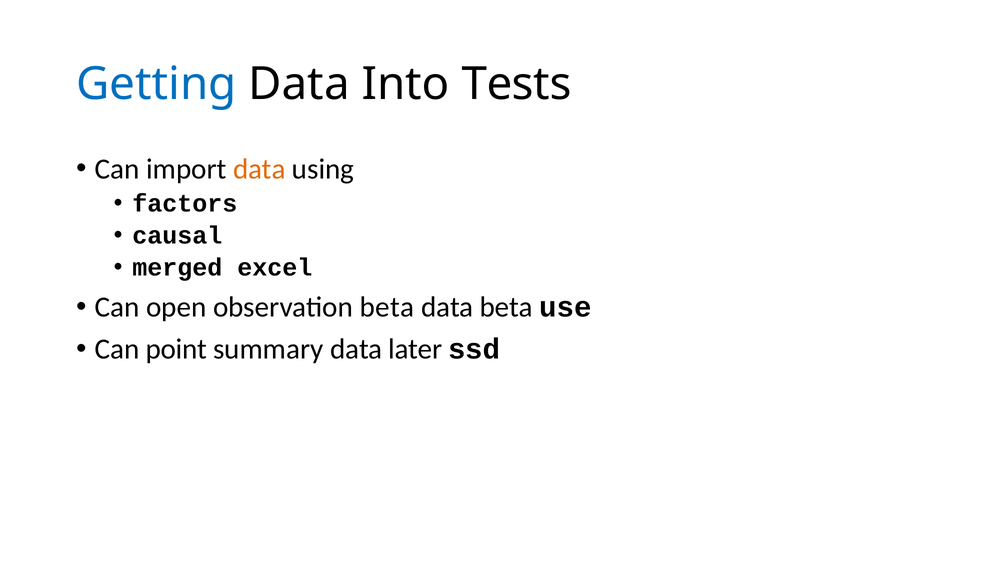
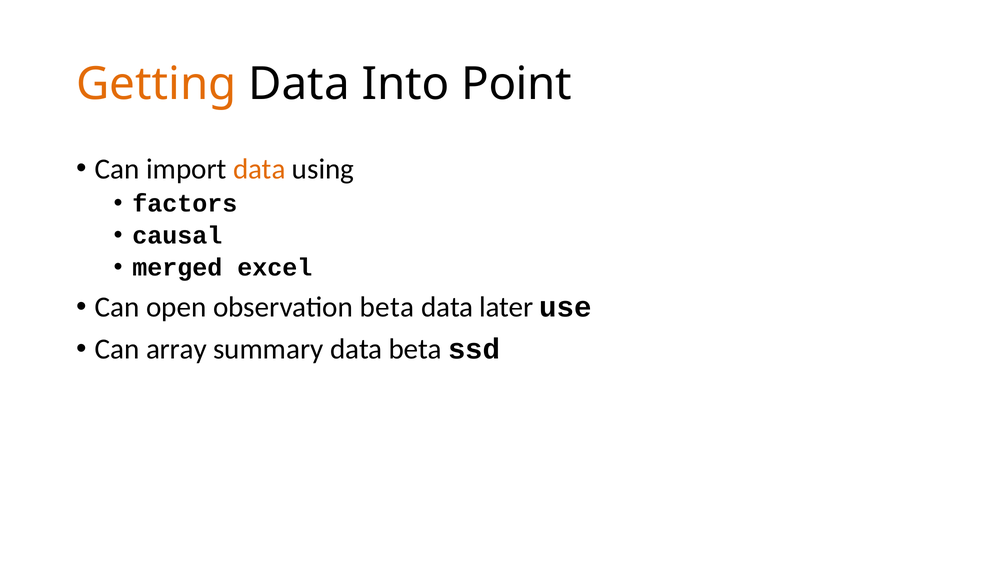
Getting colour: blue -> orange (156, 84)
Tests: Tests -> Point (516, 84)
data beta: beta -> later (506, 307)
point: point -> array (176, 349)
data later: later -> beta (415, 349)
